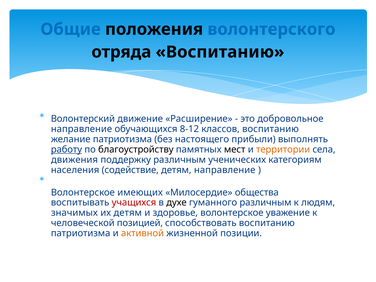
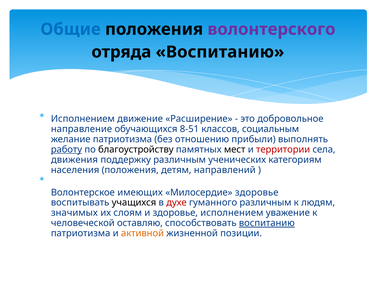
волонтерского colour: blue -> purple (271, 29)
Волонтерский: Волонтерский -> Исполнением (83, 119)
8-12: 8-12 -> 8-51 (189, 129)
классов воспитанию: воспитанию -> социальным (271, 129)
настоящего: настоящего -> отношению (202, 139)
территории colour: orange -> red (283, 150)
населения содействие: содействие -> положения (130, 170)
детям направление: направление -> направлений (225, 170)
Милосердие общества: общества -> здоровье (257, 192)
учащихся colour: red -> black (134, 203)
духе colour: black -> red (176, 203)
их детям: детям -> слоям (128, 213)
здоровье волонтерское: волонтерское -> исполнением (232, 213)
позицией: позицией -> оставляю (140, 223)
воспитанию underline: none -> present (267, 223)
